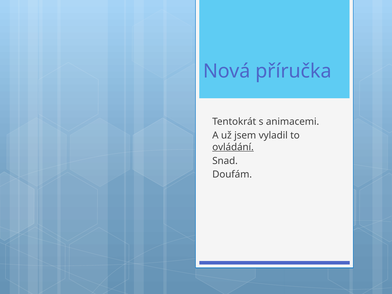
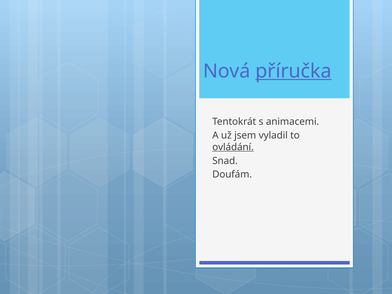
příručka underline: none -> present (293, 71)
